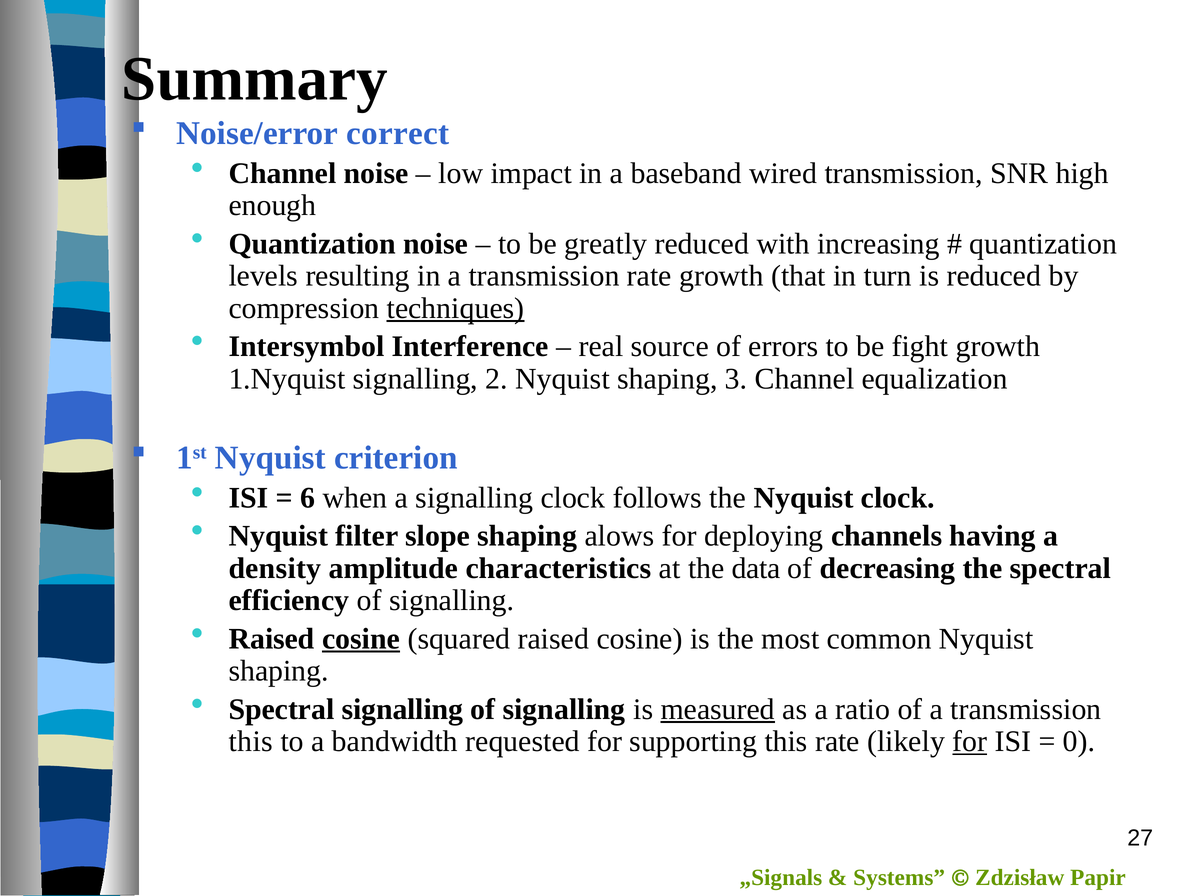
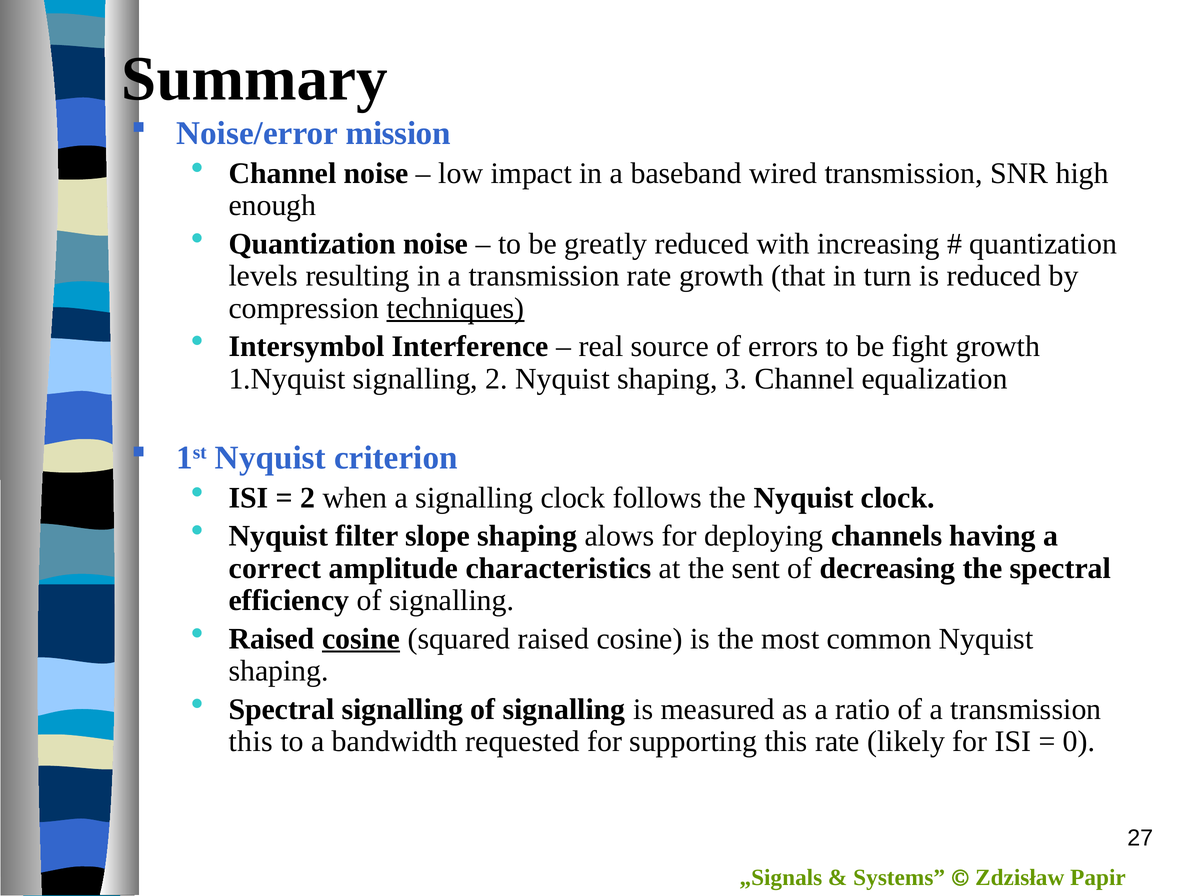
correct: correct -> mission (398, 133)
6: 6 -> 2 (308, 498)
density: density -> correct (275, 568)
data: data -> sent (756, 568)
measured underline: present -> none (718, 709)
for underline: present -> none (970, 742)
